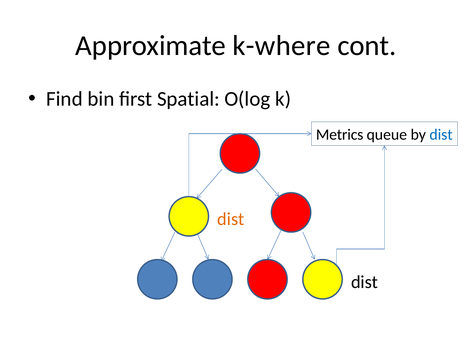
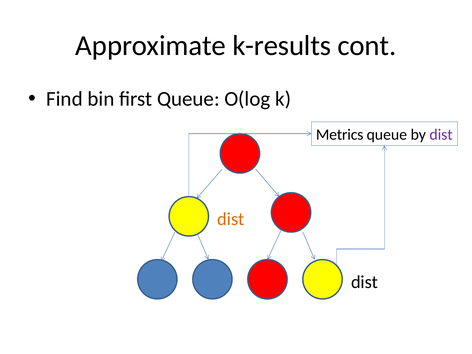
k-where: k-where -> k-results (282, 46)
first Spatial: Spatial -> Queue (188, 99)
dist colour: blue -> purple (441, 135)
